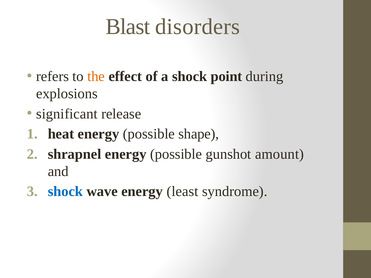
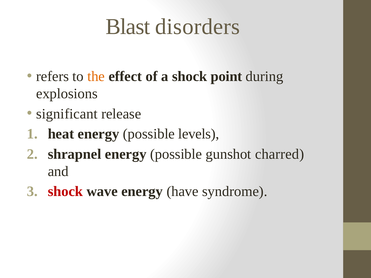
shape: shape -> levels (199, 134)
amount: amount -> charred (280, 154)
shock colour: blue -> red (65, 192)
least: least -> have (183, 192)
